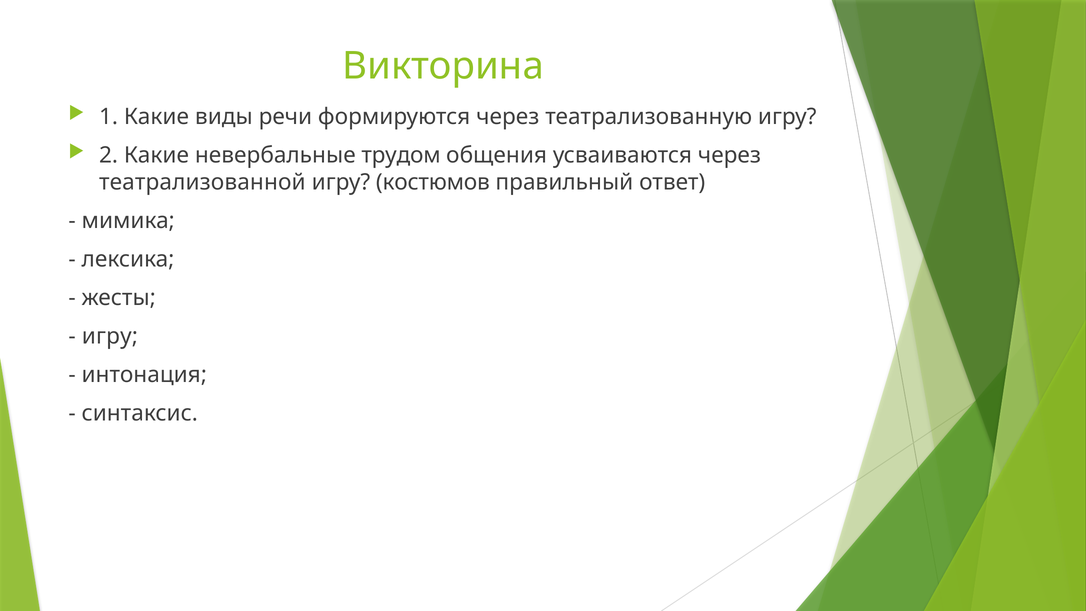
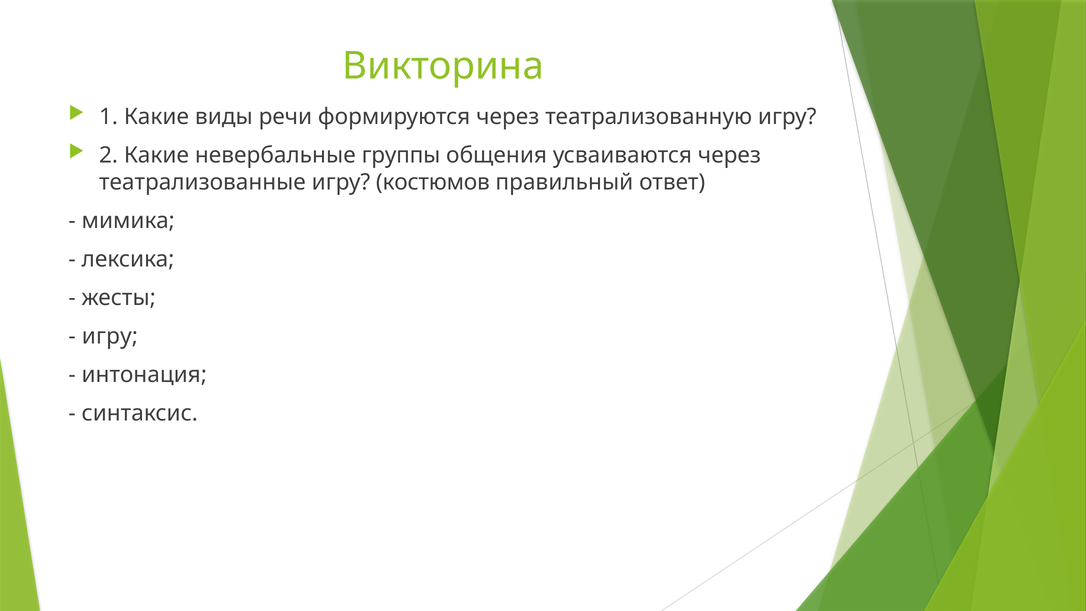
трудом: трудом -> группы (401, 155)
театрализованной: театрализованной -> театрализованные (202, 182)
